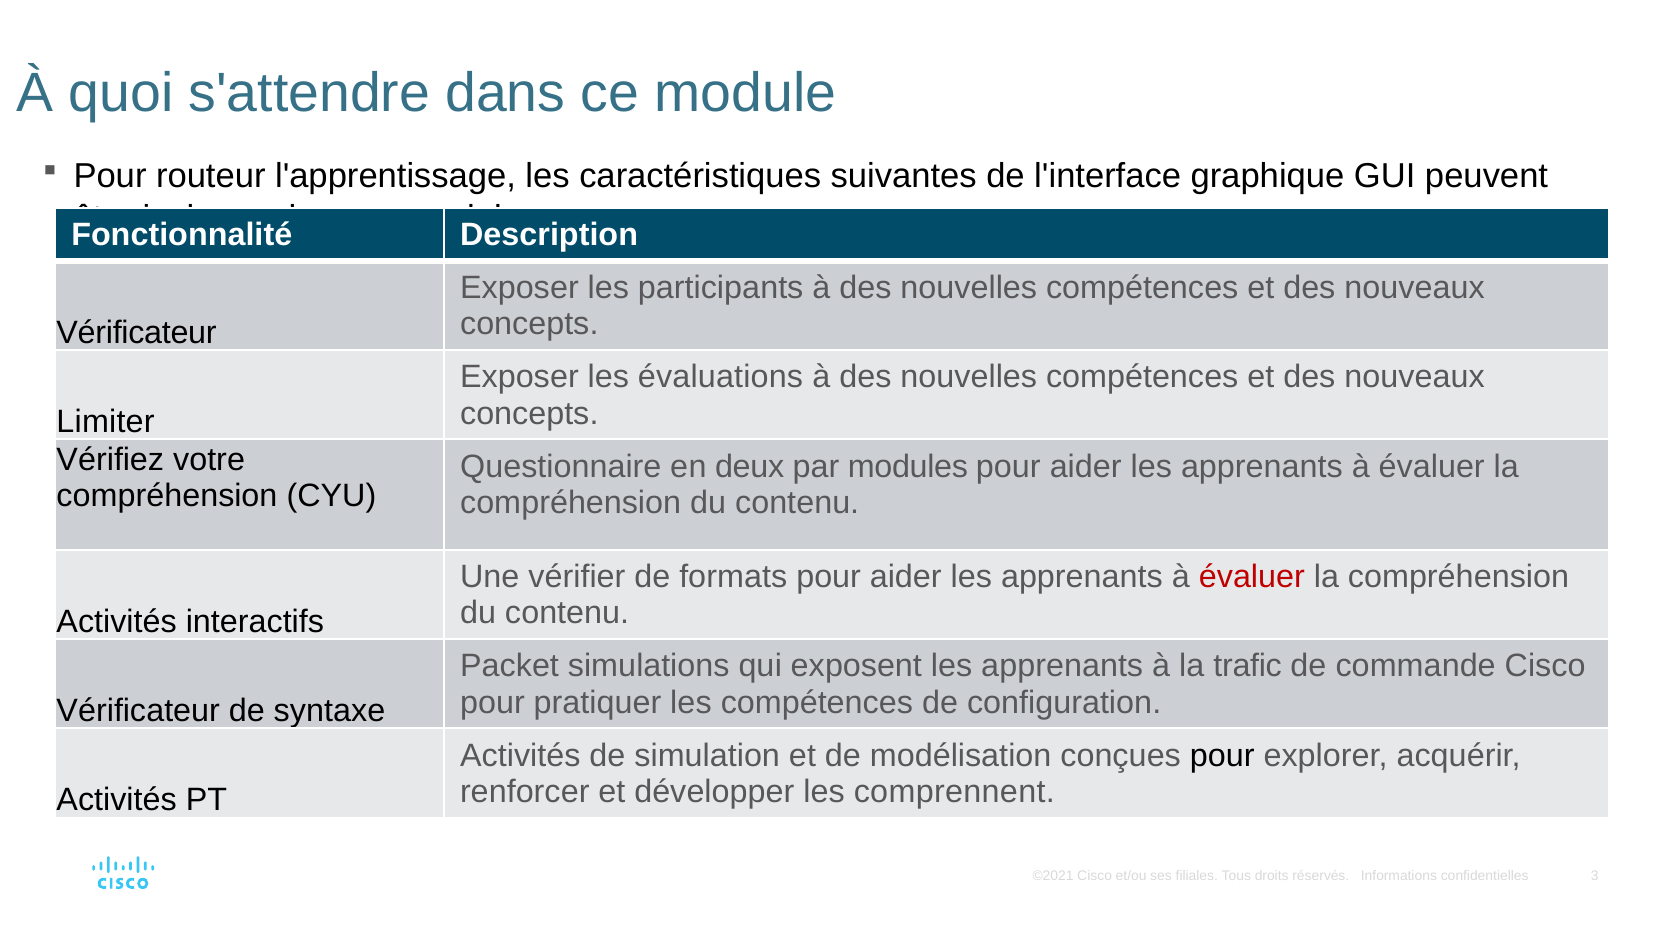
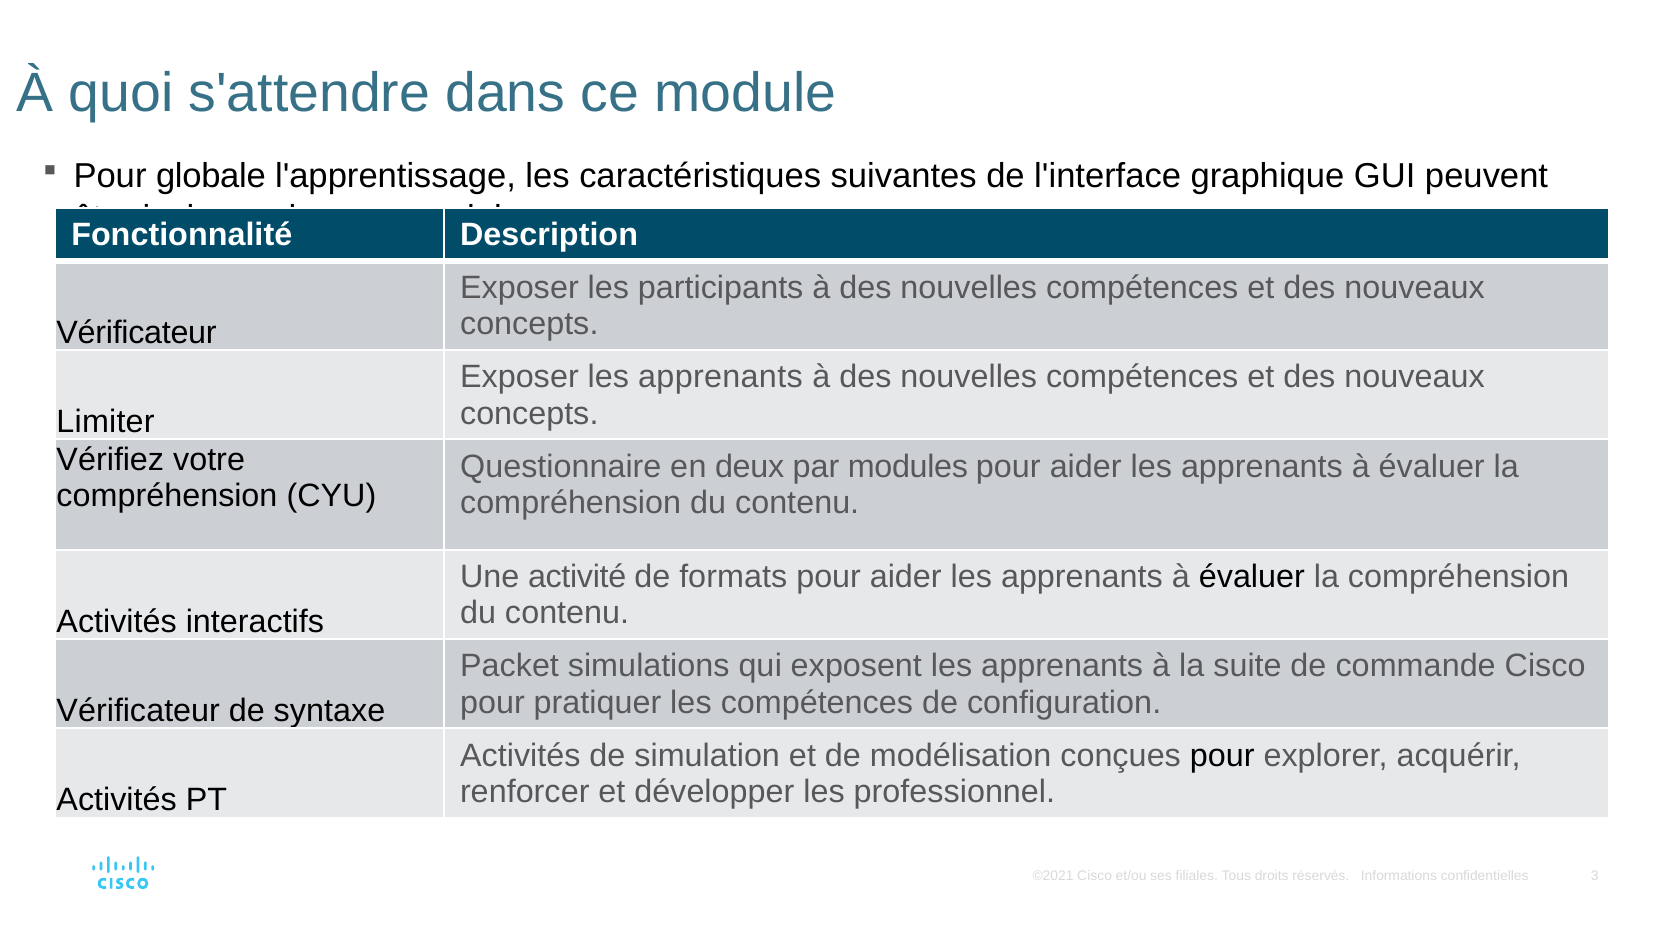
routeur: routeur -> globale (211, 177)
Exposer les évaluations: évaluations -> apprenants (720, 377)
vérifier: vérifier -> activité (577, 577)
évaluer colour: red -> black (1252, 577)
trafic: trafic -> suite (1247, 666)
comprennent: comprennent -> professionnel (954, 792)
